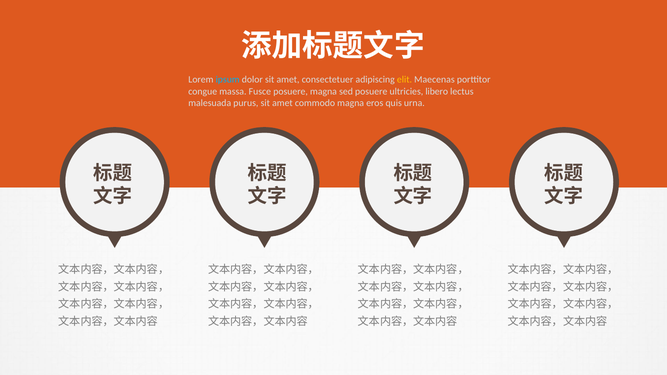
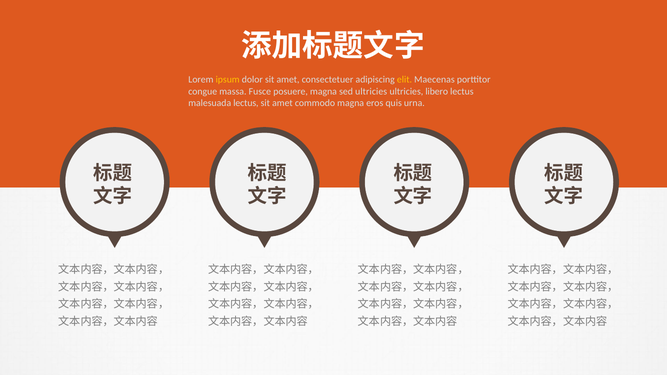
ipsum colour: light blue -> yellow (228, 80)
sed posuere: posuere -> ultricies (371, 92)
malesuada purus: purus -> lectus (246, 103)
